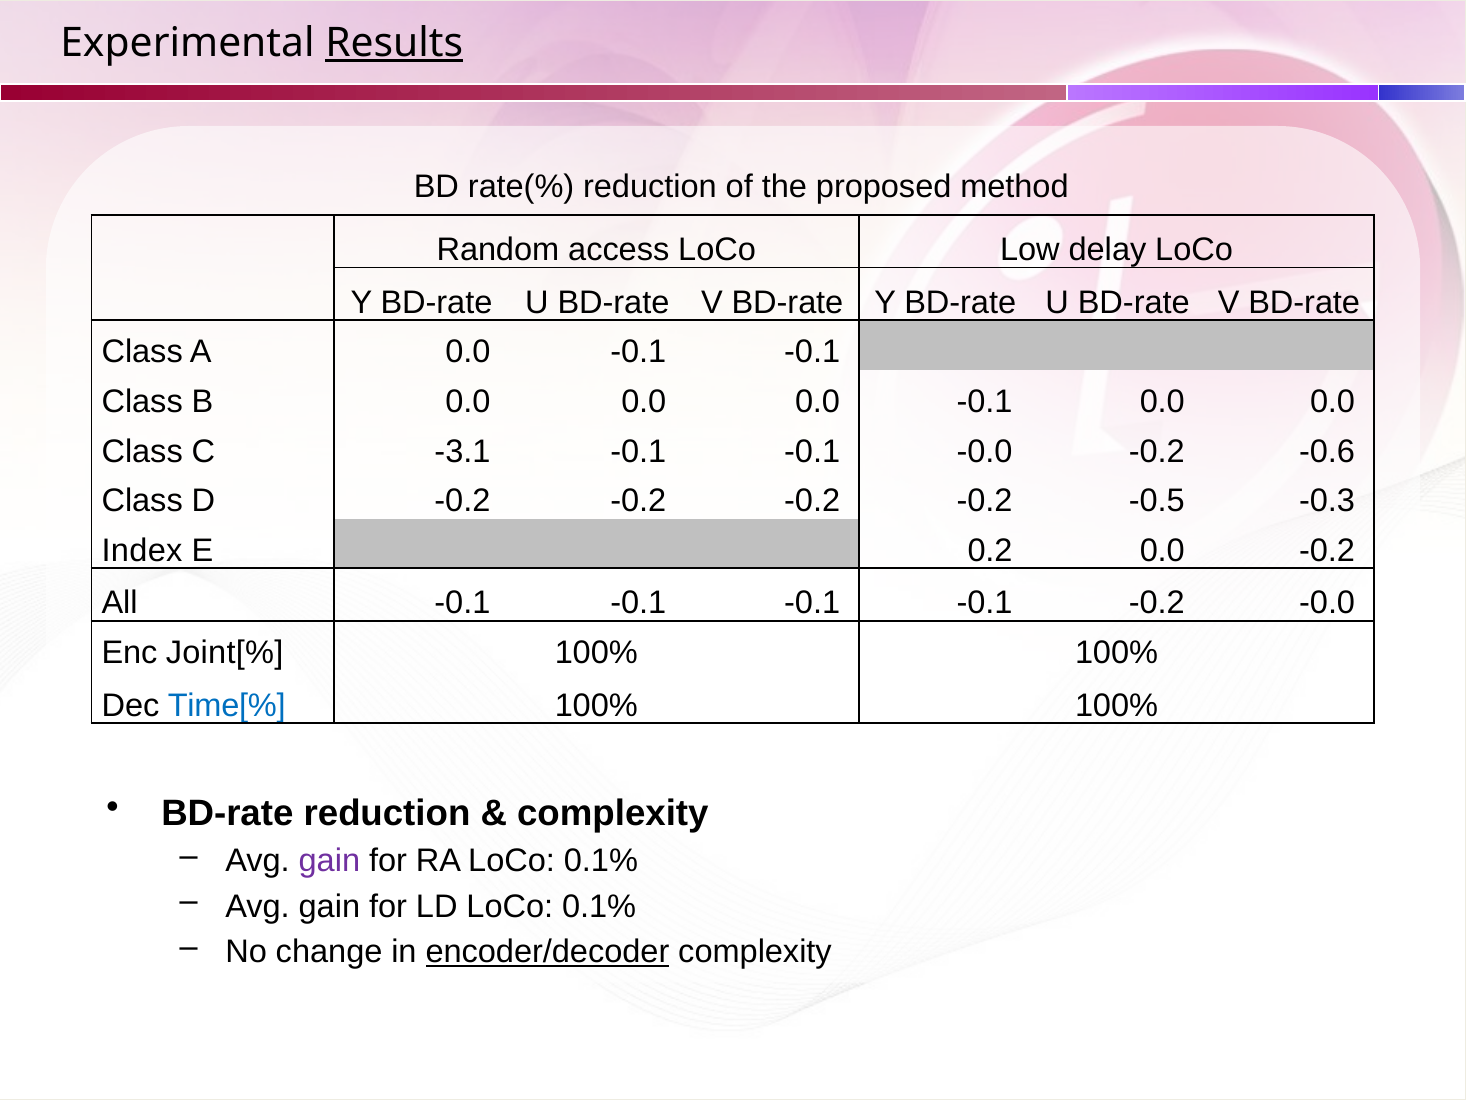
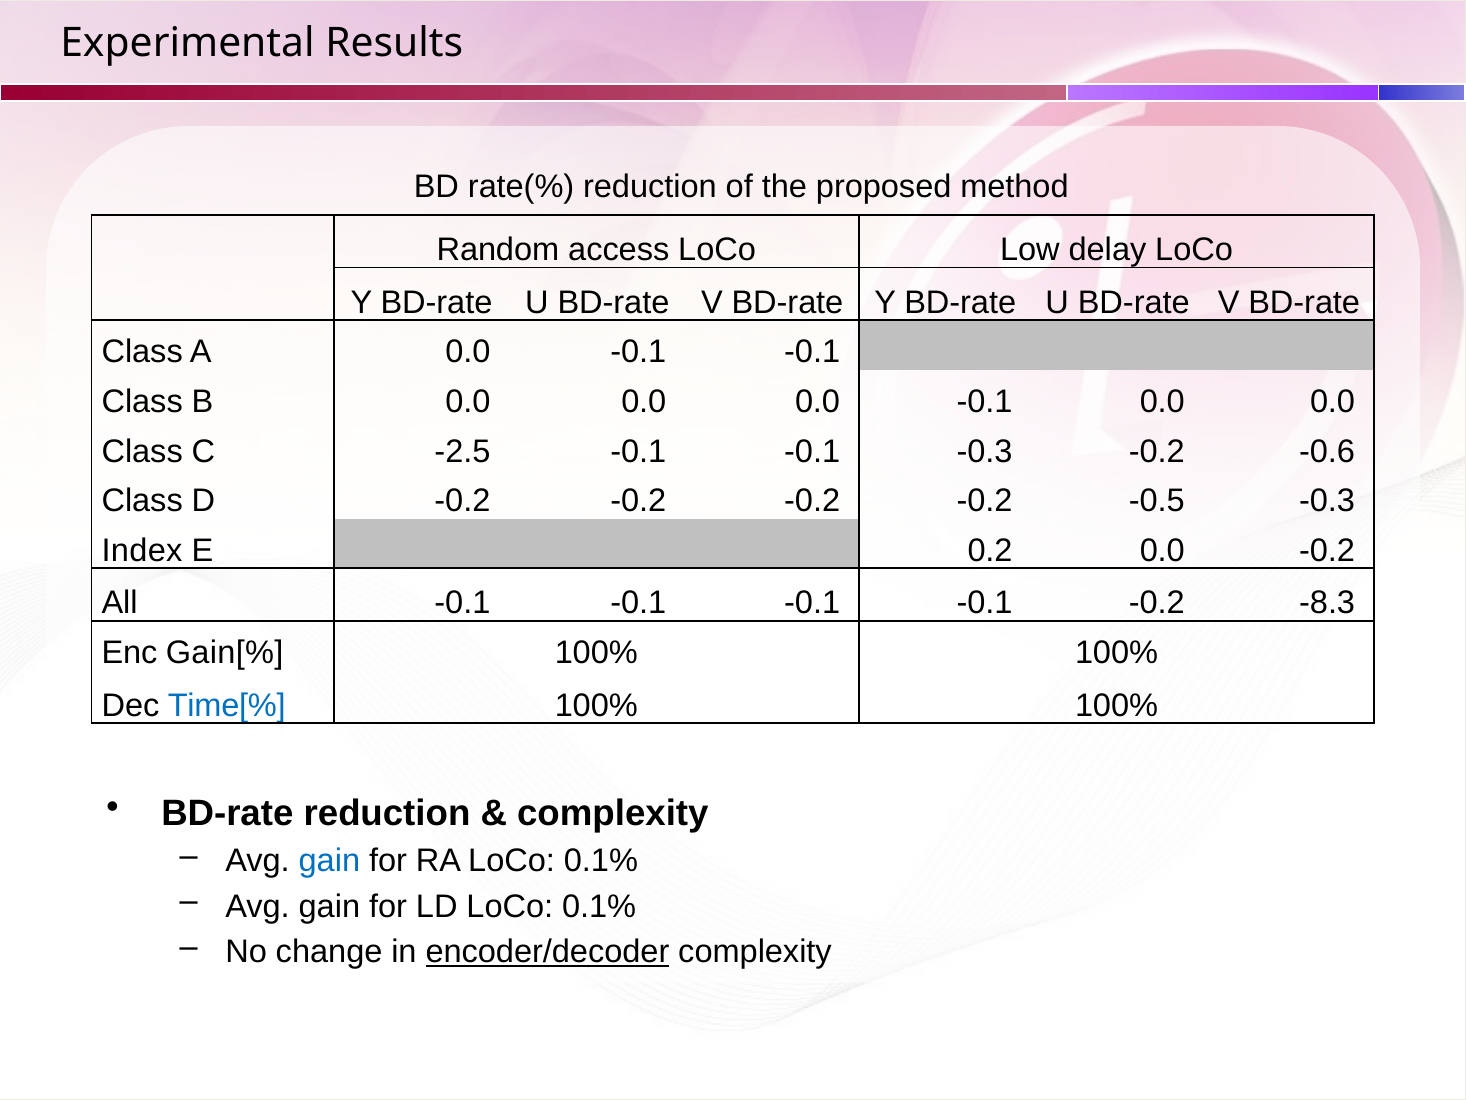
Results underline: present -> none (394, 43)
-3.1: -3.1 -> -2.5 (462, 451)
-0.1 -0.0: -0.0 -> -0.3 (985, 451)
-0.2 -0.0: -0.0 -> -8.3 (1327, 603)
Joint[%: Joint[% -> Gain[% (225, 653)
gain colour: purple -> blue (329, 860)
